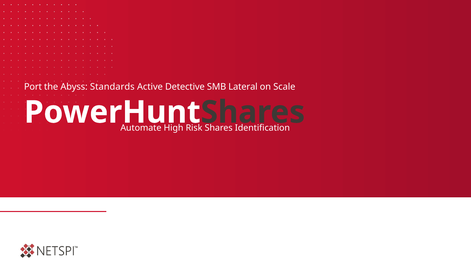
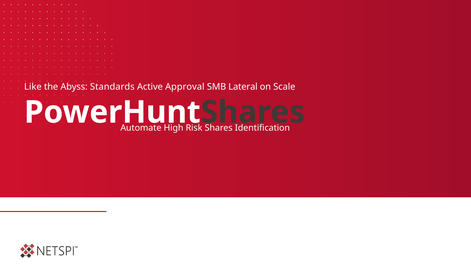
Port: Port -> Like (33, 87)
Detective: Detective -> Approval (185, 87)
